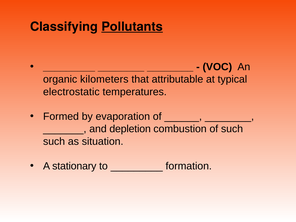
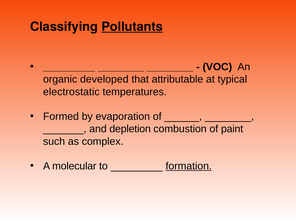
kilometers: kilometers -> developed (104, 79)
of such: such -> paint (232, 129)
situation: situation -> complex (103, 141)
stationary: stationary -> molecular (74, 166)
formation underline: none -> present (189, 166)
